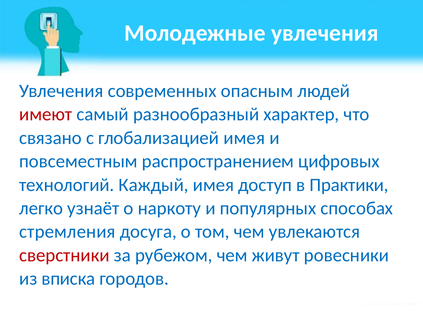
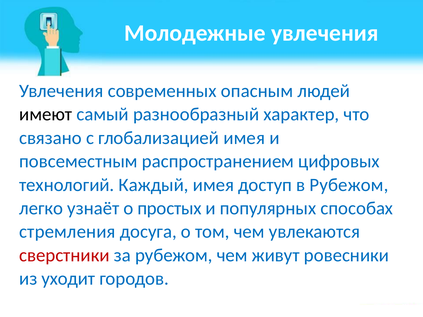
имеют colour: red -> black (46, 114)
в Практики: Практики -> Рубежом (349, 185)
наркоту: наркоту -> простых (170, 208)
вписка: вписка -> уходит (68, 279)
